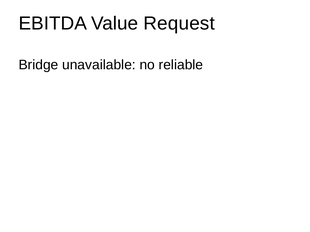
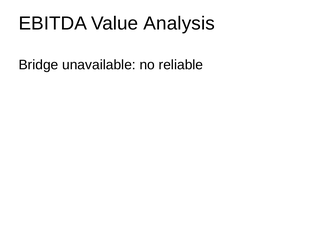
Request: Request -> Analysis (179, 24)
